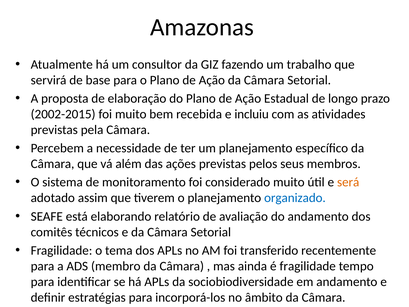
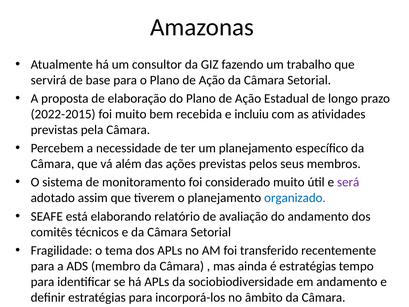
2002-2015: 2002-2015 -> 2022-2015 (63, 114)
será colour: orange -> purple (348, 182)
é fragilidade: fragilidade -> estratégias (308, 266)
